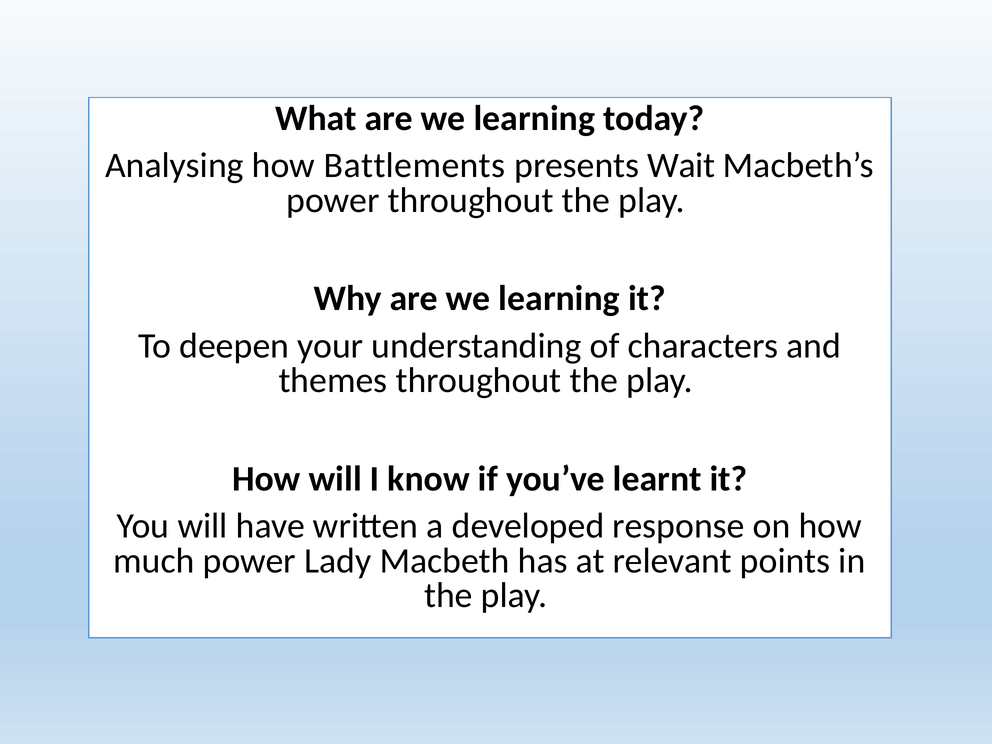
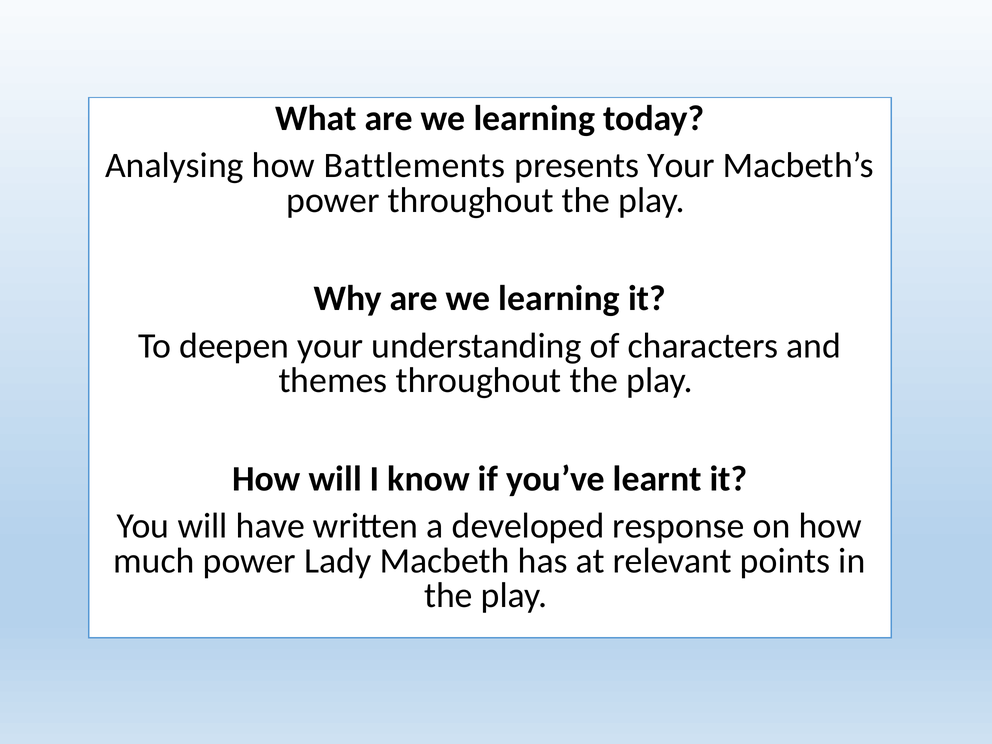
presents Wait: Wait -> Your (681, 166)
